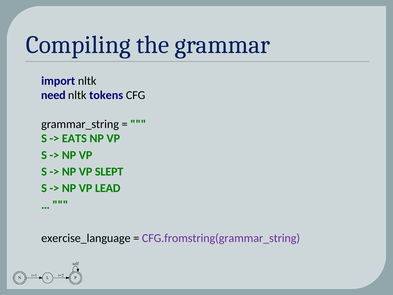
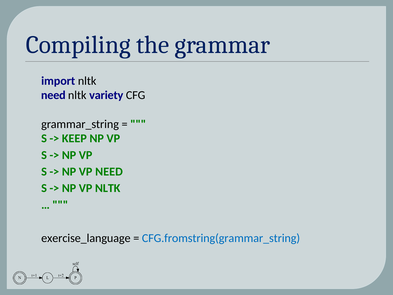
tokens: tokens -> variety (106, 95)
EATS: EATS -> KEEP (74, 138)
VP SLEPT: SLEPT -> NEED (109, 172)
VP LEAD: LEAD -> NLTK (108, 188)
CFG.fromstring(grammar_string colour: purple -> blue (221, 238)
